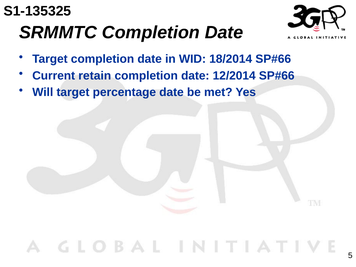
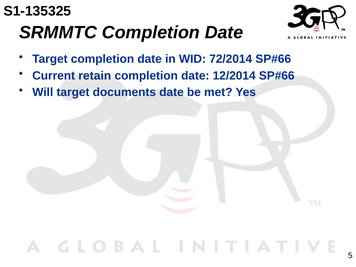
18/2014: 18/2014 -> 72/2014 (231, 59)
percentage: percentage -> documents (124, 92)
